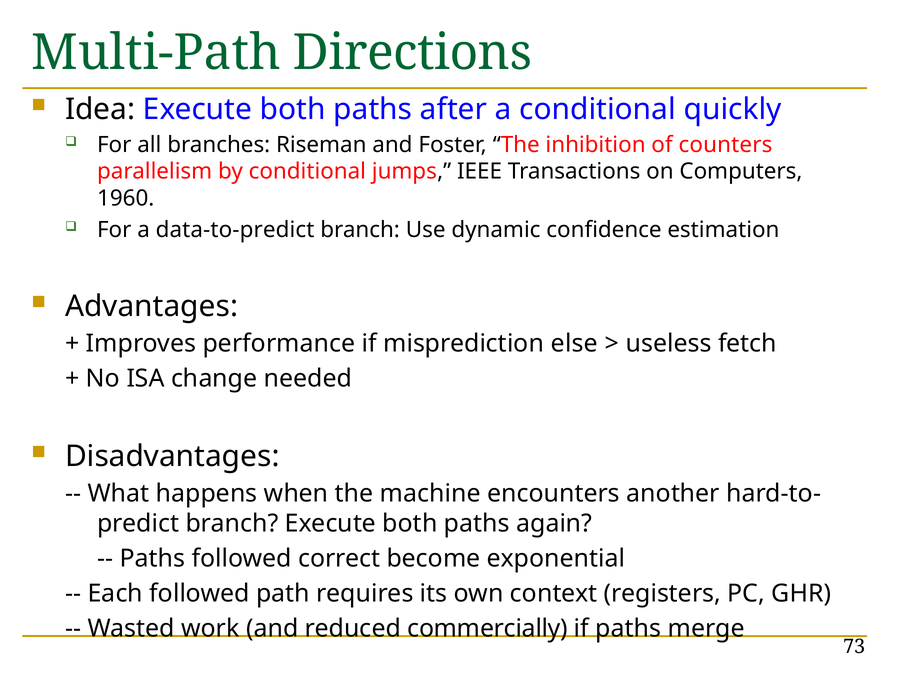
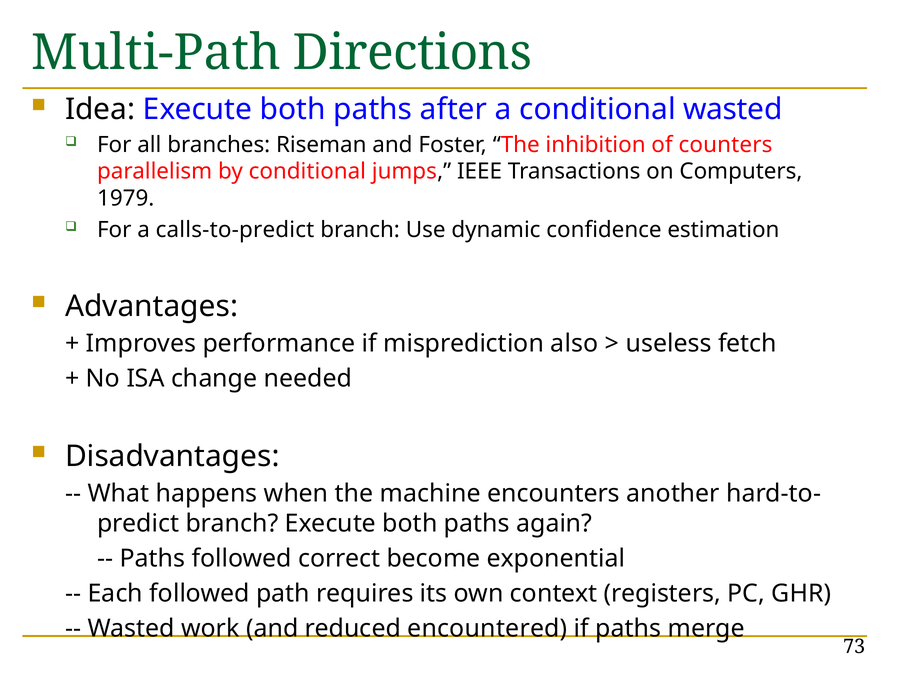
conditional quickly: quickly -> wasted (733, 109)
1960: 1960 -> 1979 (126, 198)
data-to-predict: data-to-predict -> calls-to-predict (235, 230)
else: else -> also (574, 344)
commercially: commercially -> encountered (487, 628)
